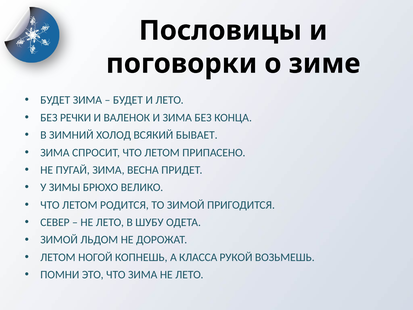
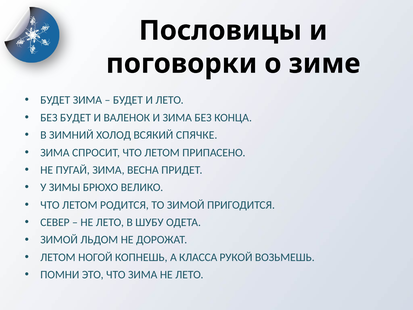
БЕЗ РЕЧКИ: РЕЧКИ -> БУДЕТ (76, 118)
БЫВАЕТ: БЫВАЕТ -> СПЯЧКЕ (197, 135)
